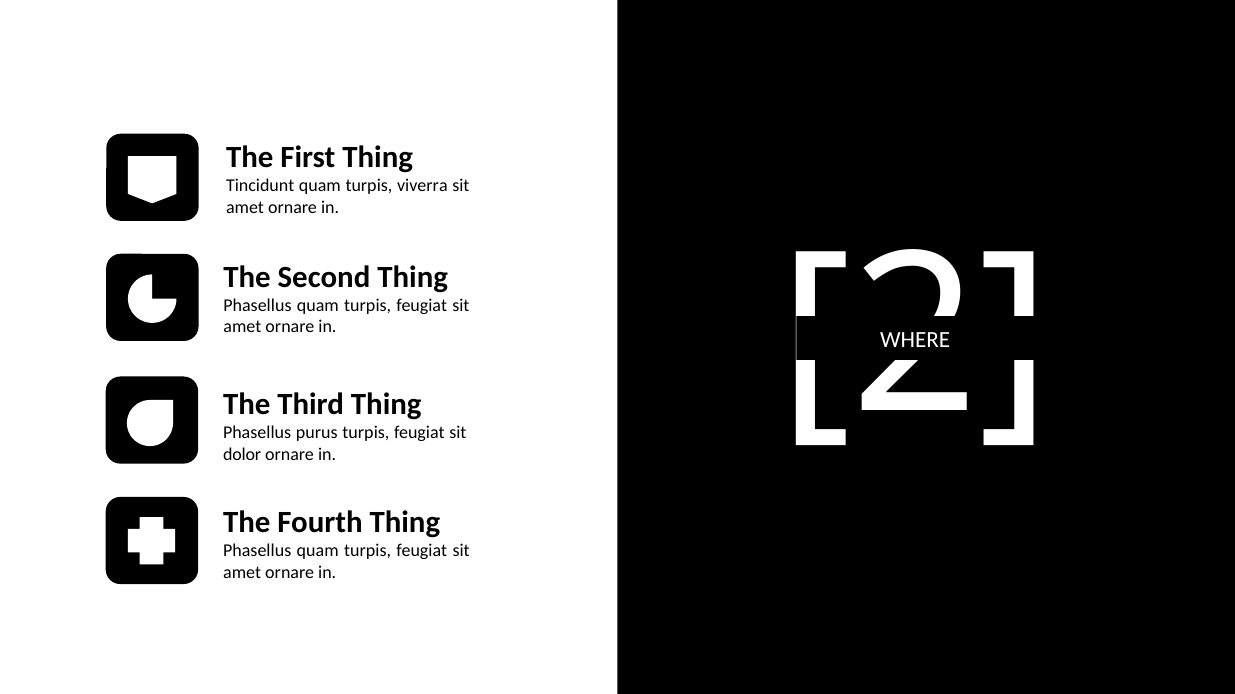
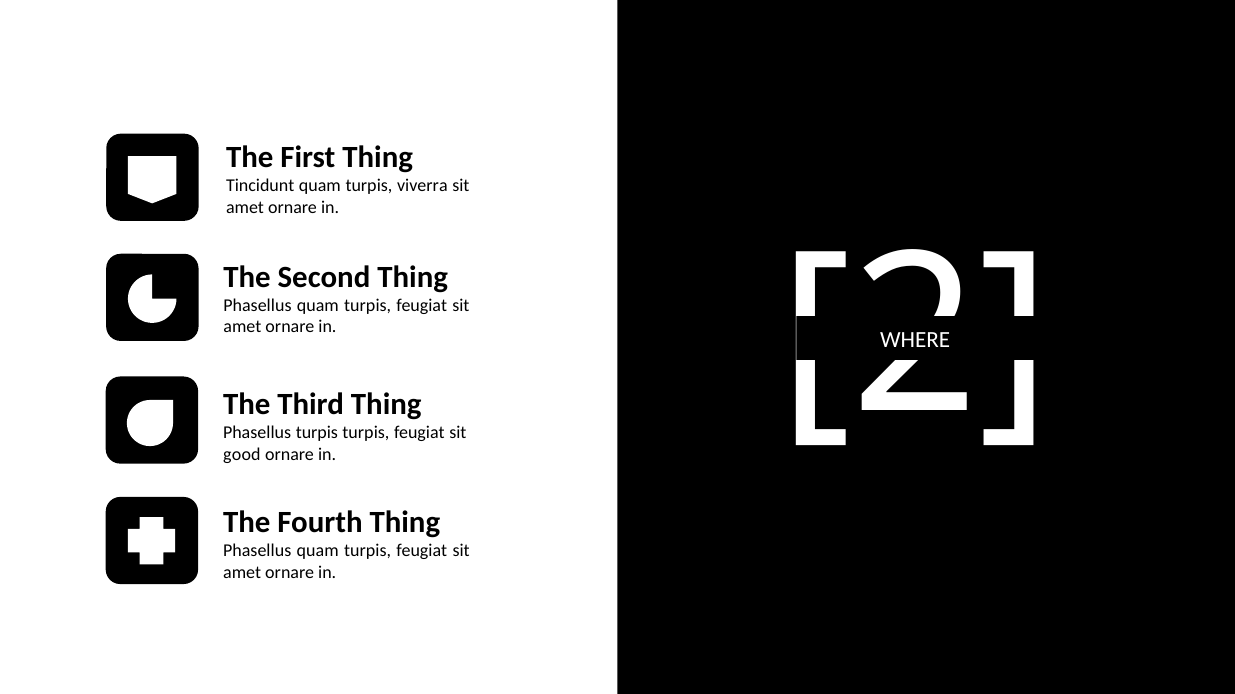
Phasellus purus: purus -> turpis (317, 433)
dolor: dolor -> good (242, 455)
